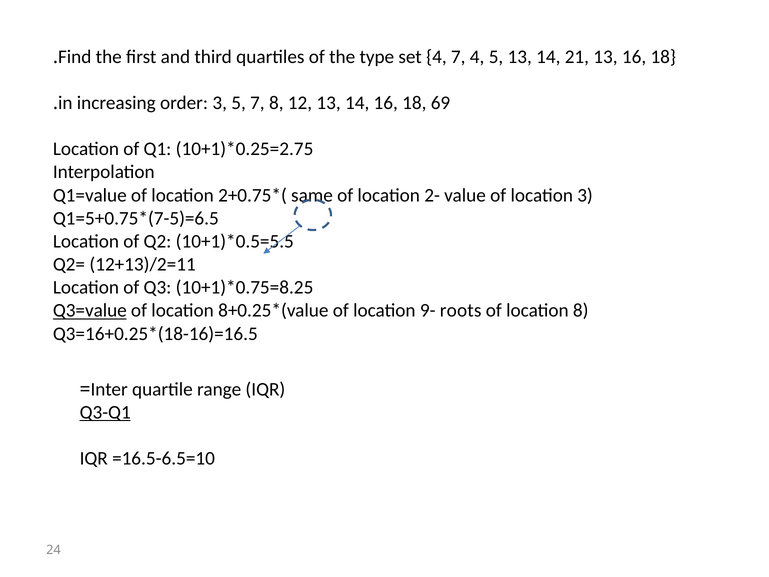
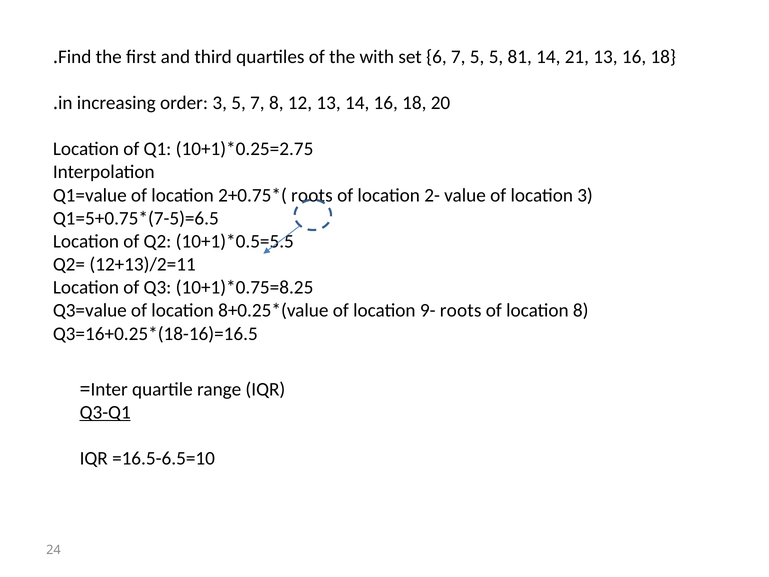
type: type -> with (377, 57)
set 4: 4 -> 6 (436, 57)
7 4: 4 -> 5 (477, 57)
5 13: 13 -> 81 (520, 57)
69: 69 -> 20 (440, 103)
same: same -> roots (312, 195)
Q3=value underline: present -> none (90, 310)
